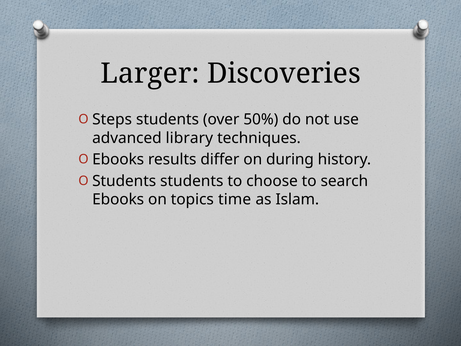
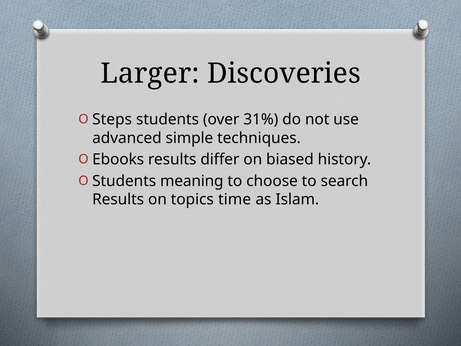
50%: 50% -> 31% (261, 119)
library: library -> simple (189, 138)
during: during -> biased (290, 159)
Students students: students -> meaning (192, 181)
Ebooks: Ebooks -> Results (118, 199)
